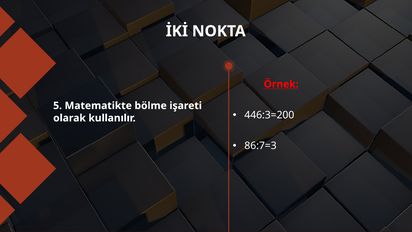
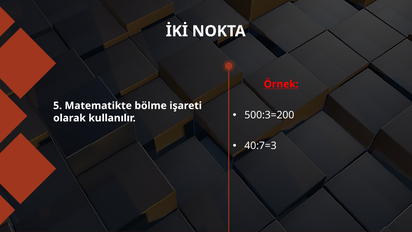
446:3=200: 446:3=200 -> 500:3=200 (269, 115)
86:7=3: 86:7=3 -> 40:7=3 (261, 146)
